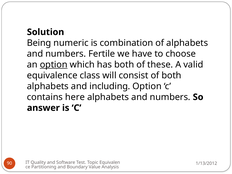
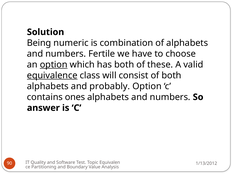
equivalence underline: none -> present (52, 75)
including: including -> probably (110, 86)
here: here -> ones (75, 97)
